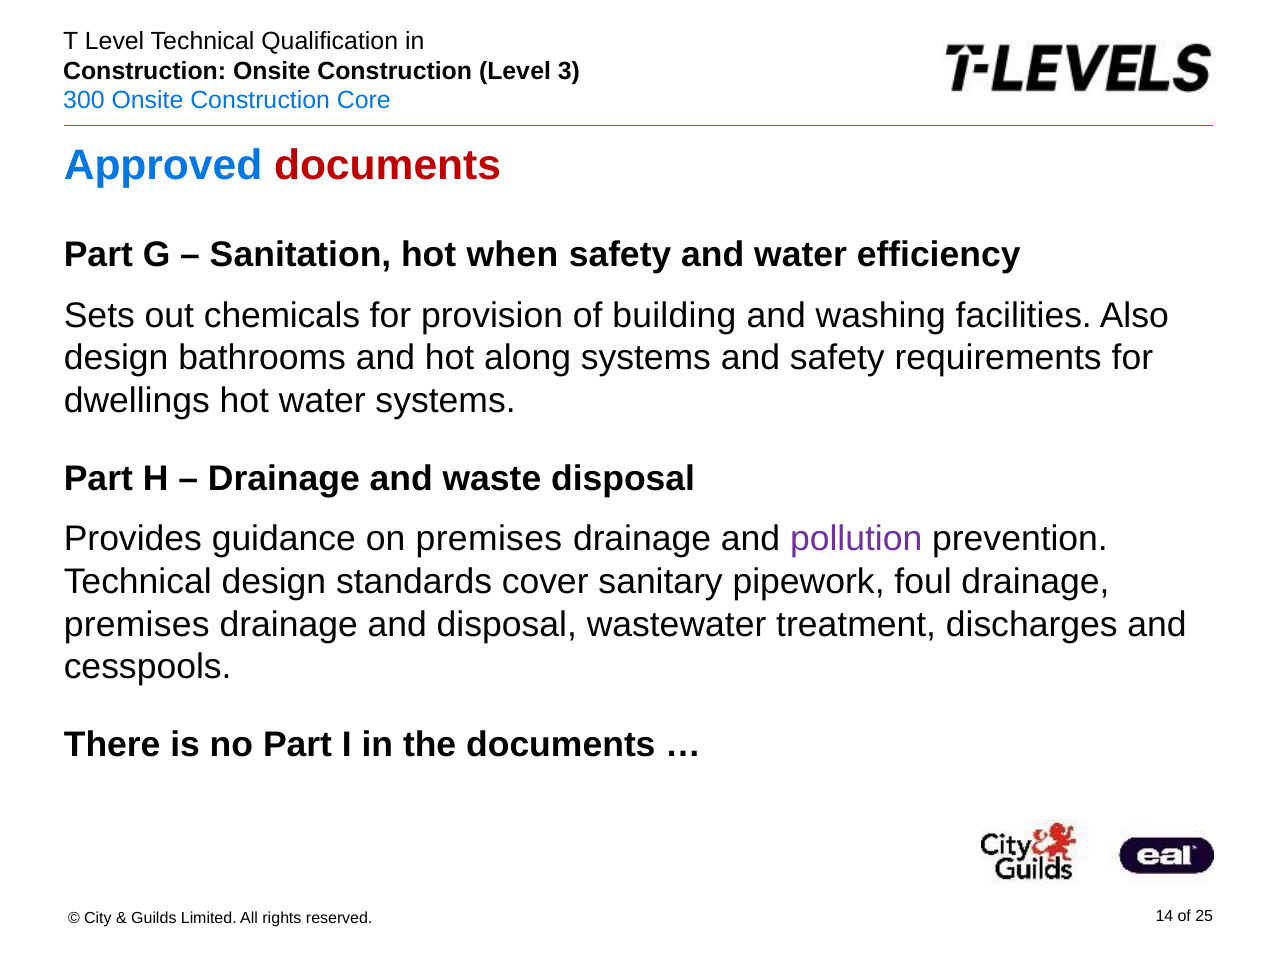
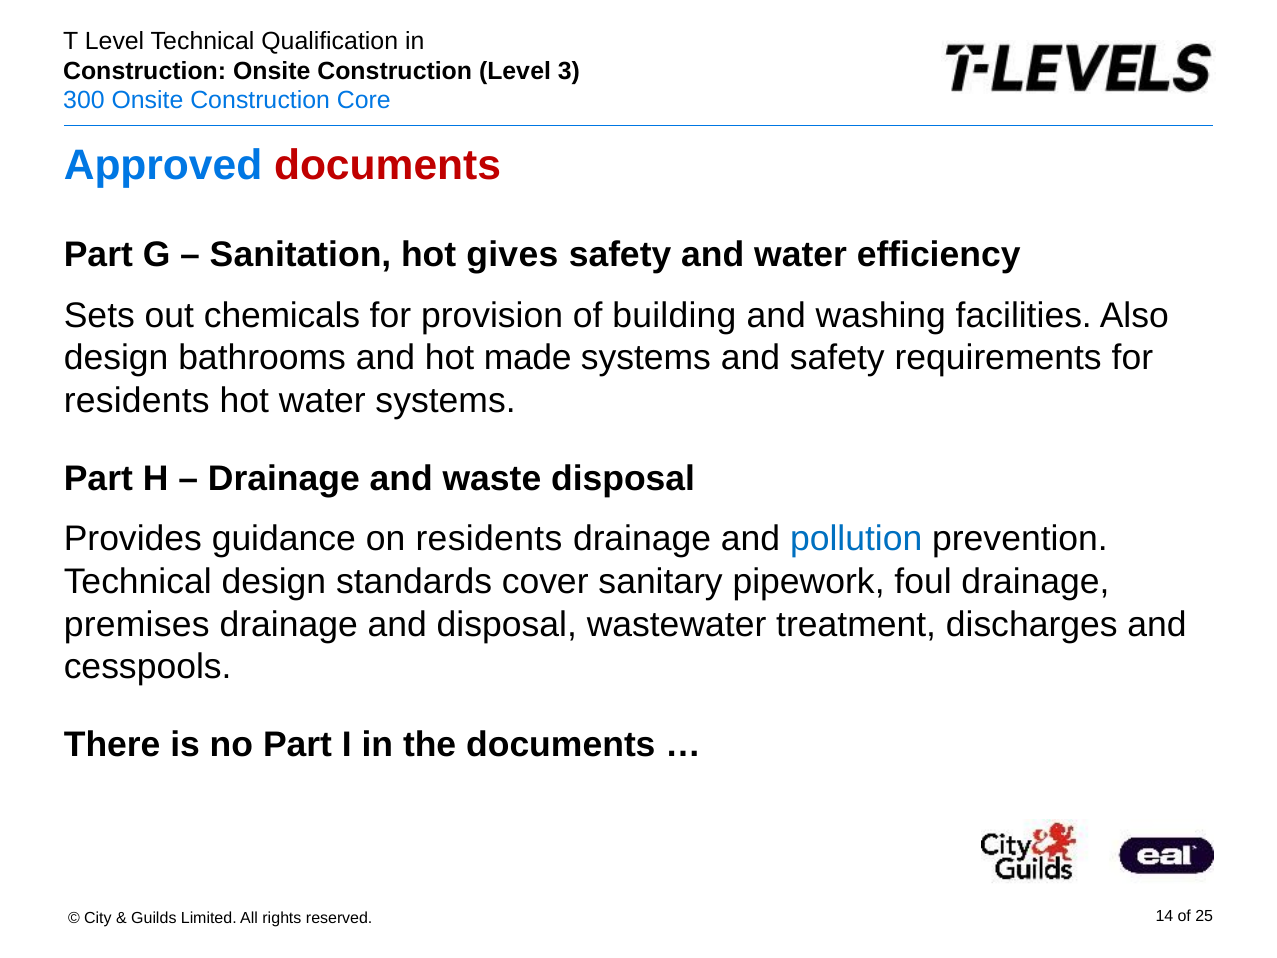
when: when -> gives (512, 255)
along: along -> made (528, 358)
dwellings: dwellings -> residents (137, 401)
on premises: premises -> residents (489, 539)
pollution colour: purple -> blue (856, 539)
